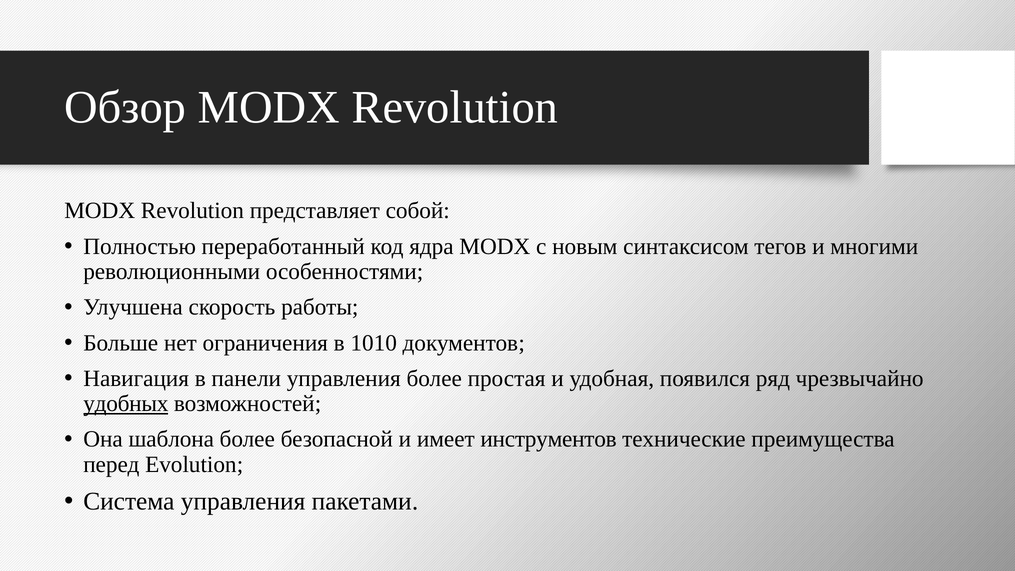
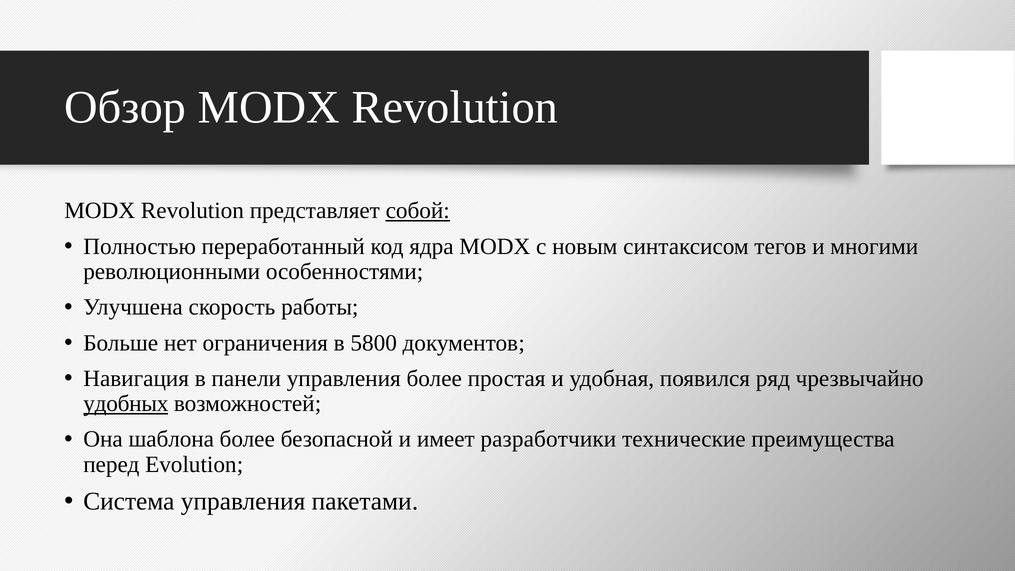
собой underline: none -> present (418, 211)
1010: 1010 -> 5800 (374, 343)
инструментов: инструментов -> разработчики (548, 439)
